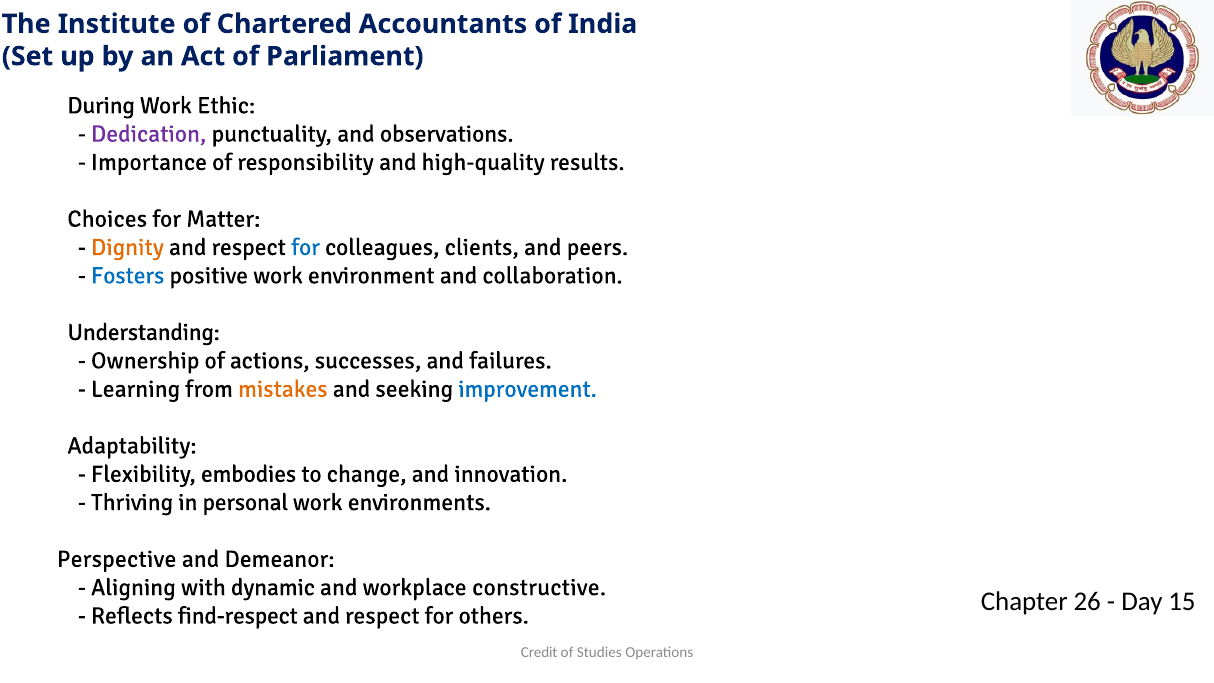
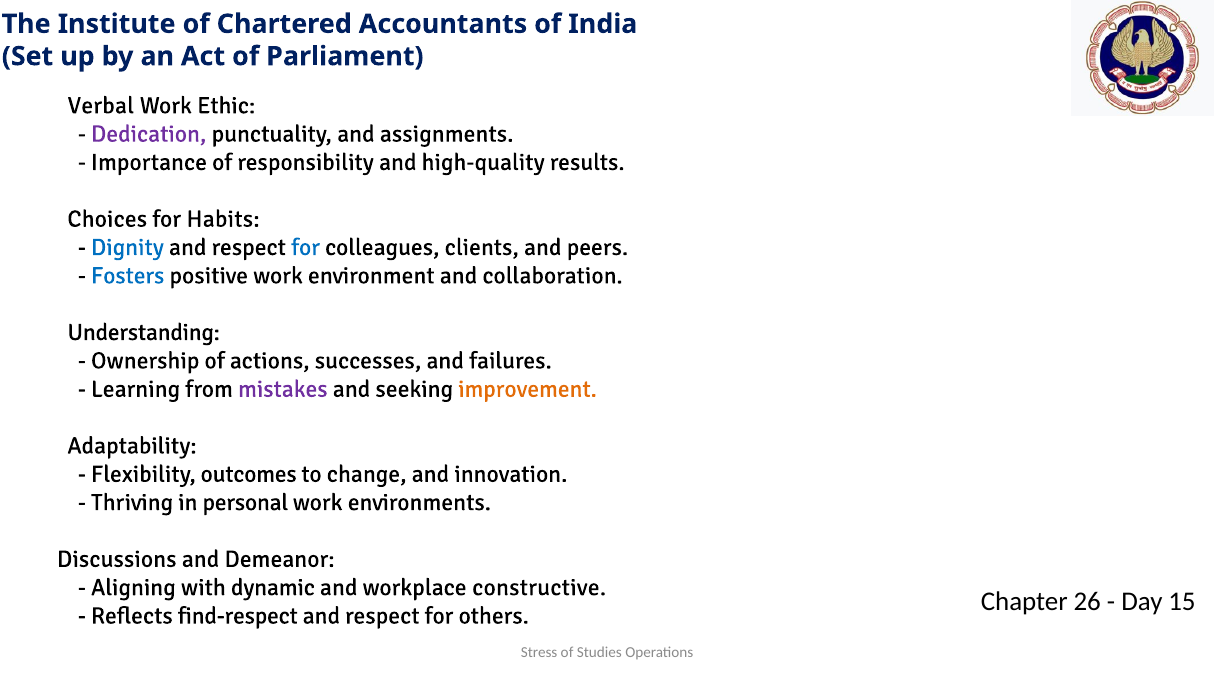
During: During -> Verbal (101, 105)
observations: observations -> assignments (447, 134)
Matter: Matter -> Habits (223, 219)
Dignity colour: orange -> blue (127, 247)
mistakes colour: orange -> purple (283, 389)
improvement colour: blue -> orange (528, 389)
embodies: embodies -> outcomes (249, 474)
Perspective: Perspective -> Discussions (117, 559)
Credit: Credit -> Stress (539, 652)
